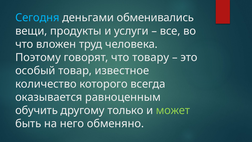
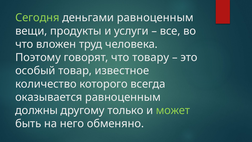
Сегодня colour: light blue -> light green (37, 18)
деньгами обменивались: обменивались -> равноценным (155, 18)
обучить: обучить -> должны (37, 110)
